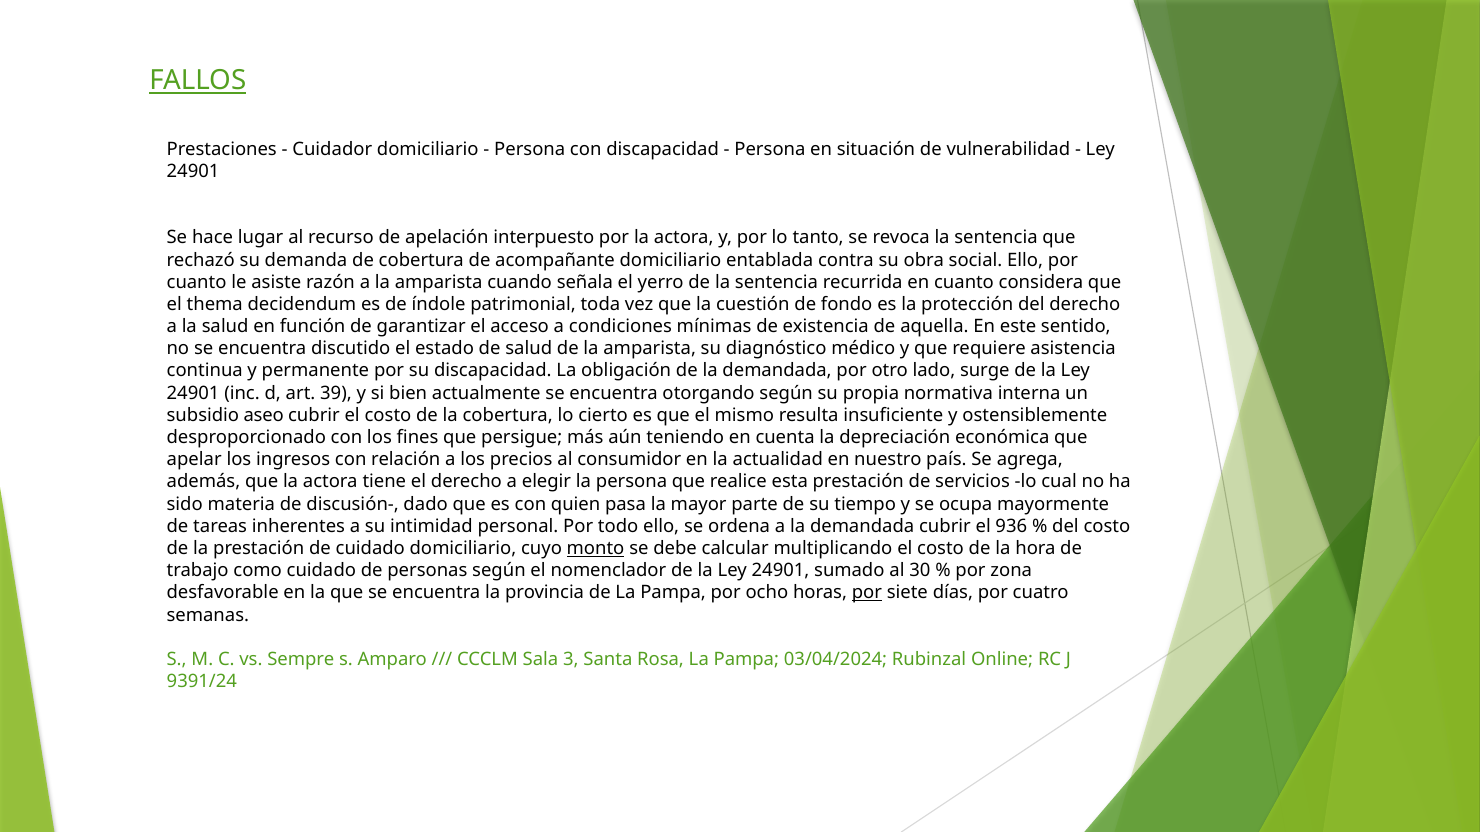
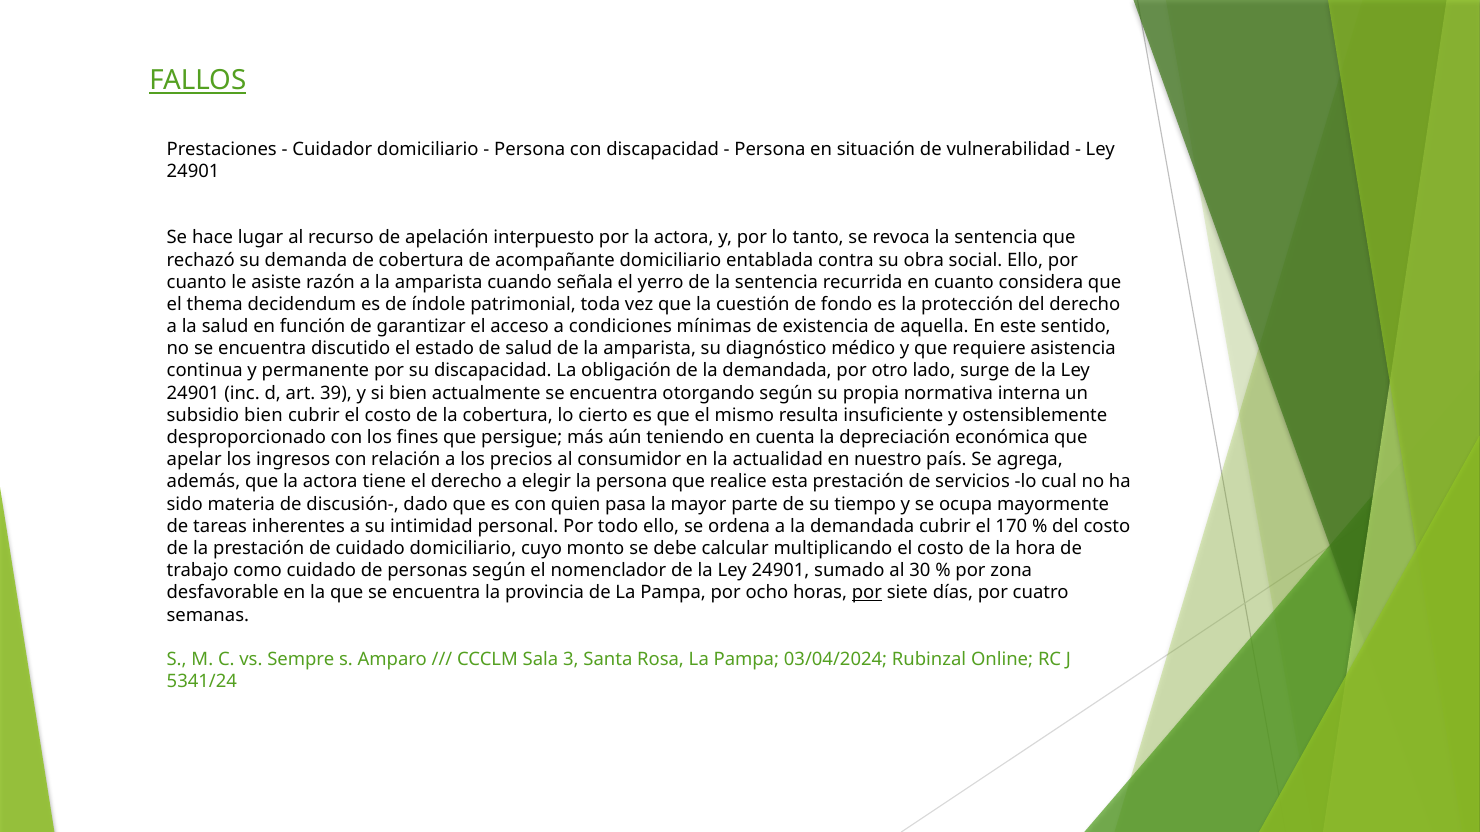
subsidio aseo: aseo -> bien (263, 415)
936: 936 -> 170 (1011, 526)
monto underline: present -> none (596, 549)
9391/24: 9391/24 -> 5341/24 (202, 682)
